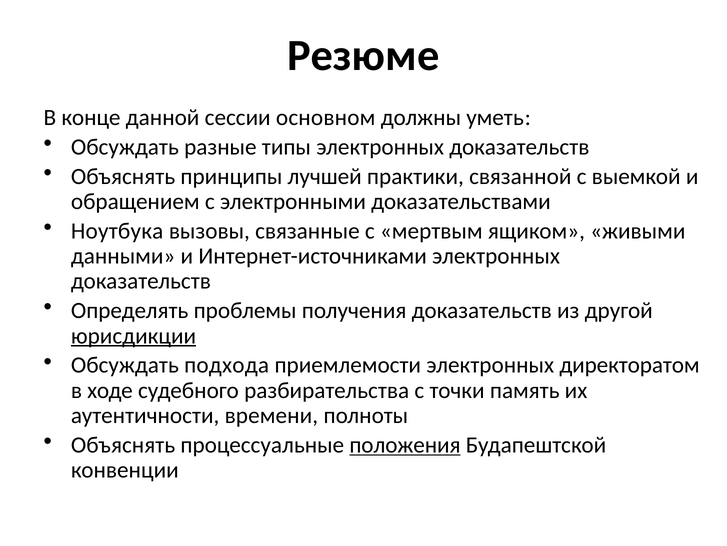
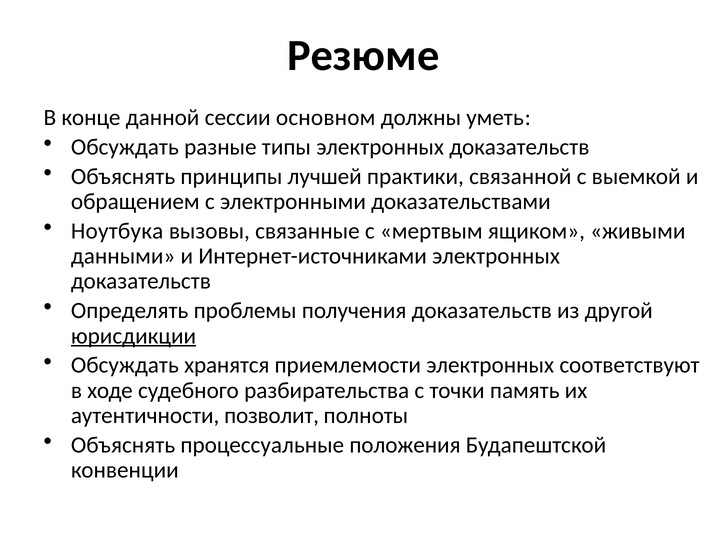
подхода: подхода -> хранятся (227, 365)
директоратом: директоратом -> соответствуют (629, 365)
времени: времени -> позволит (272, 415)
положения underline: present -> none (405, 444)
